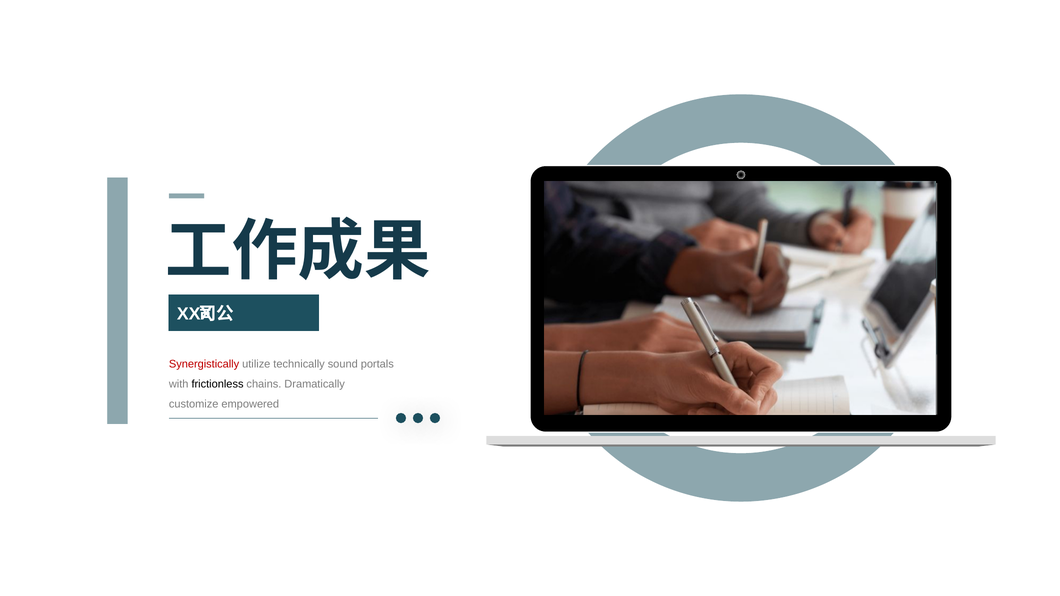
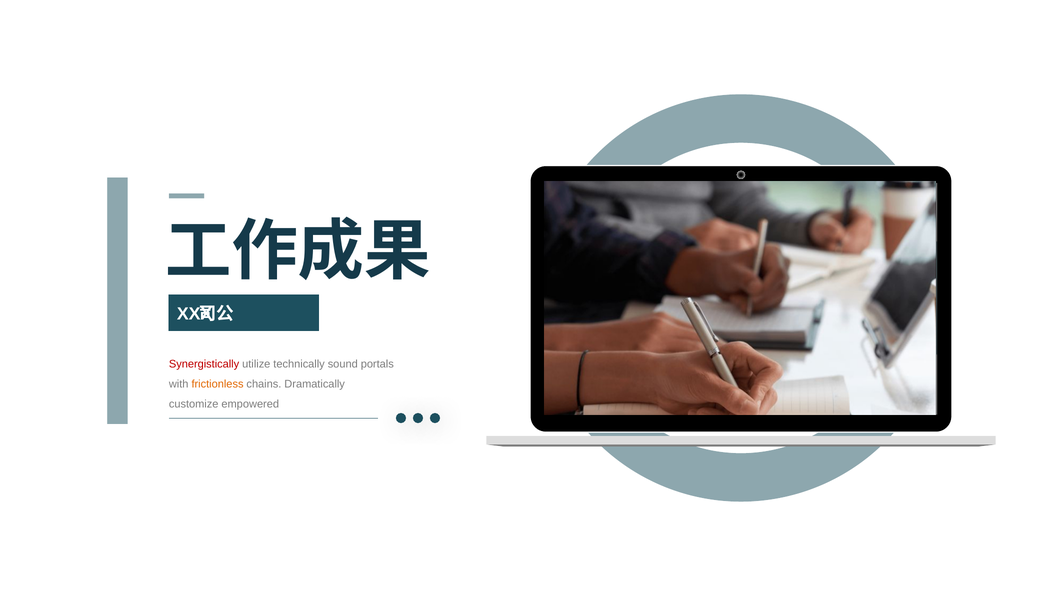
frictionless colour: black -> orange (218, 384)
